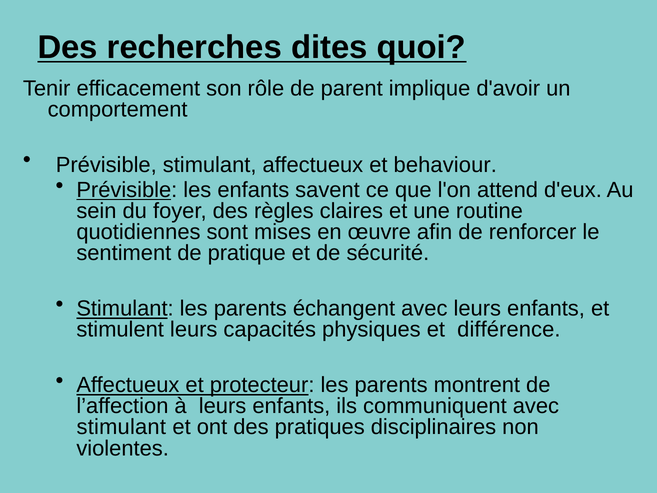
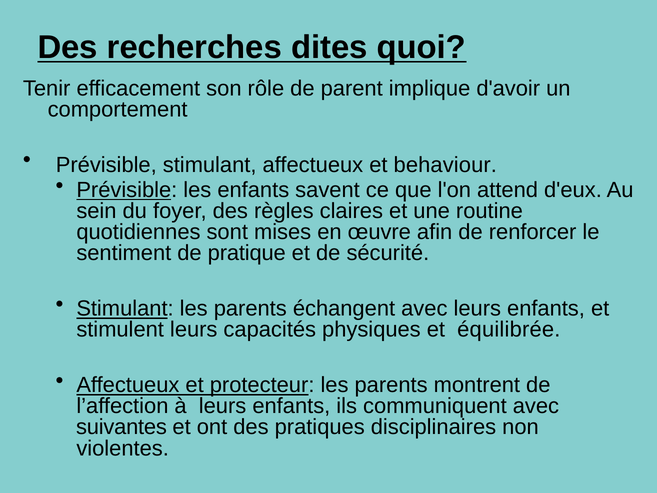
différence: différence -> équilibrée (509, 329)
stimulant: stimulant -> suivantes (122, 427)
